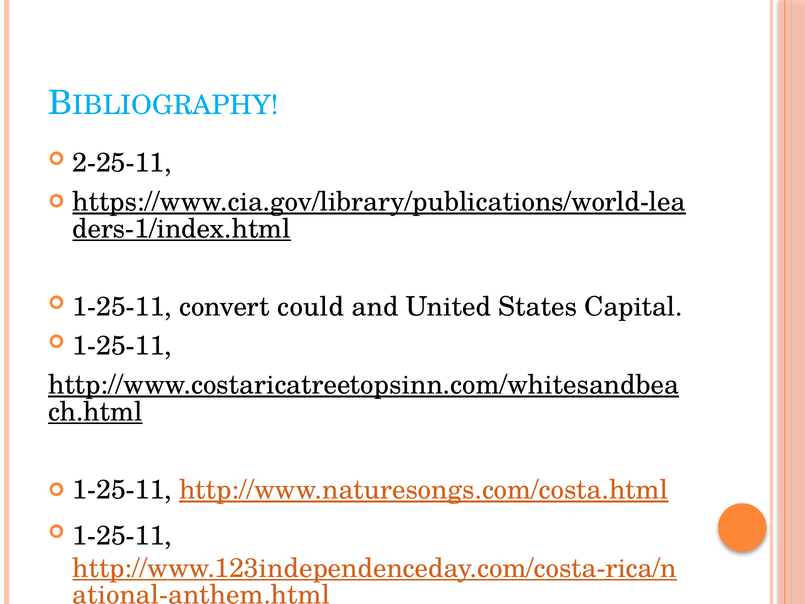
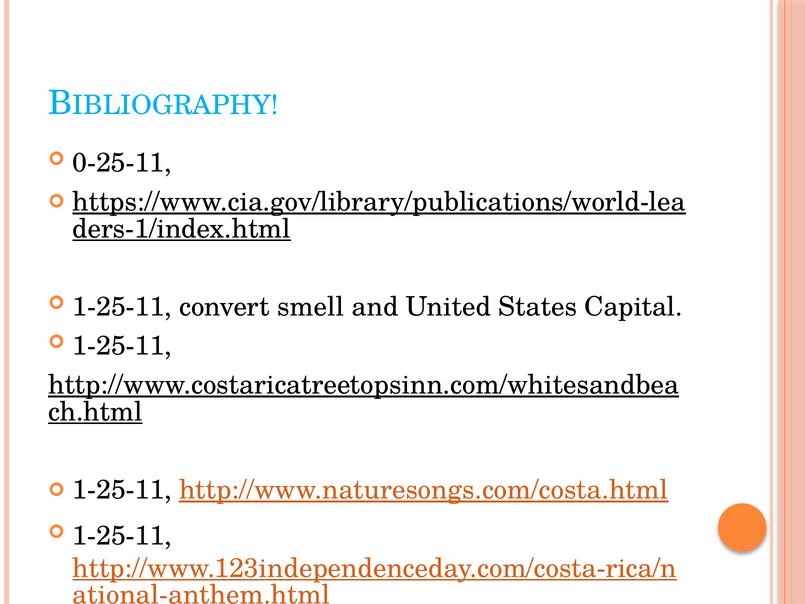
2-25-11: 2-25-11 -> 0-25-11 (122, 163)
could: could -> smell (311, 307)
